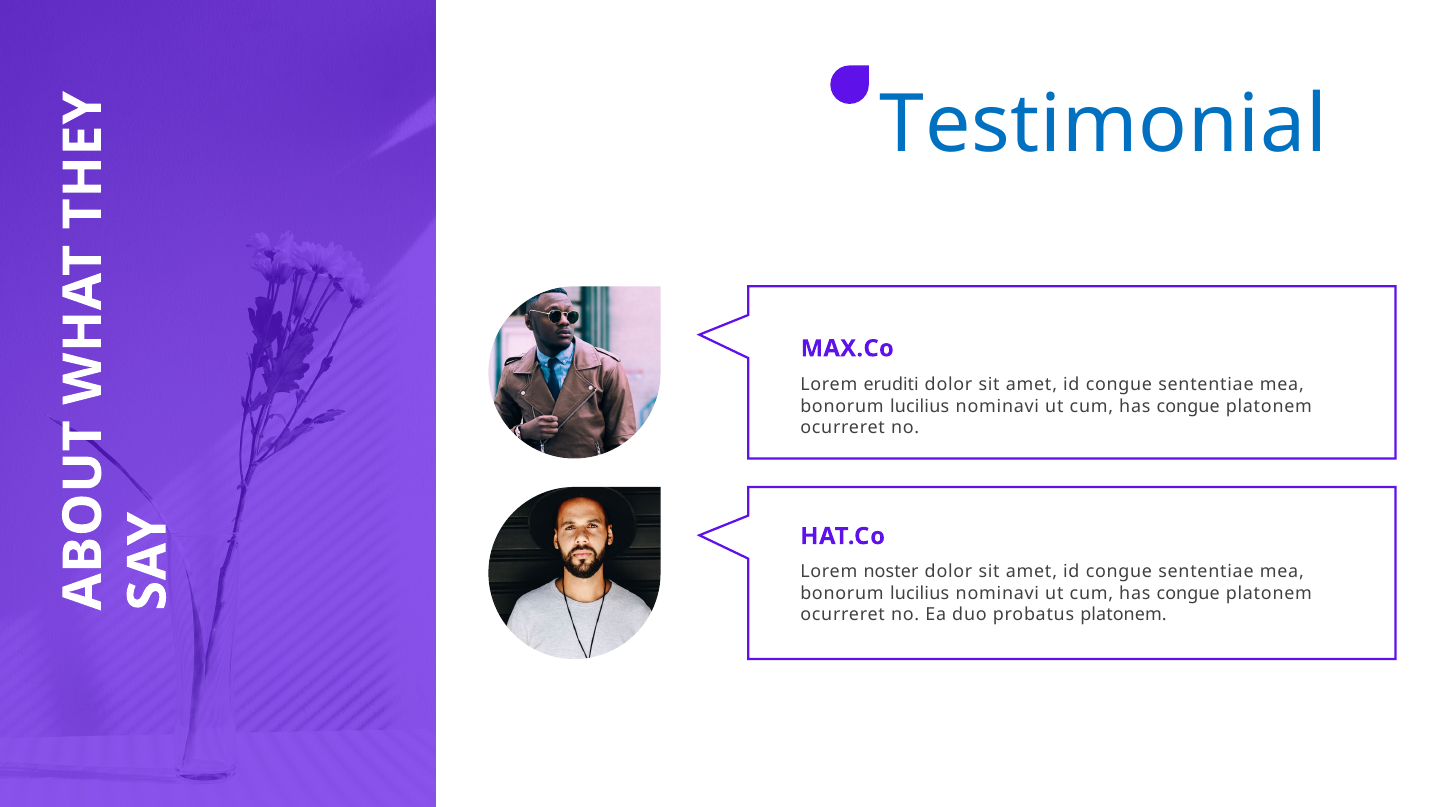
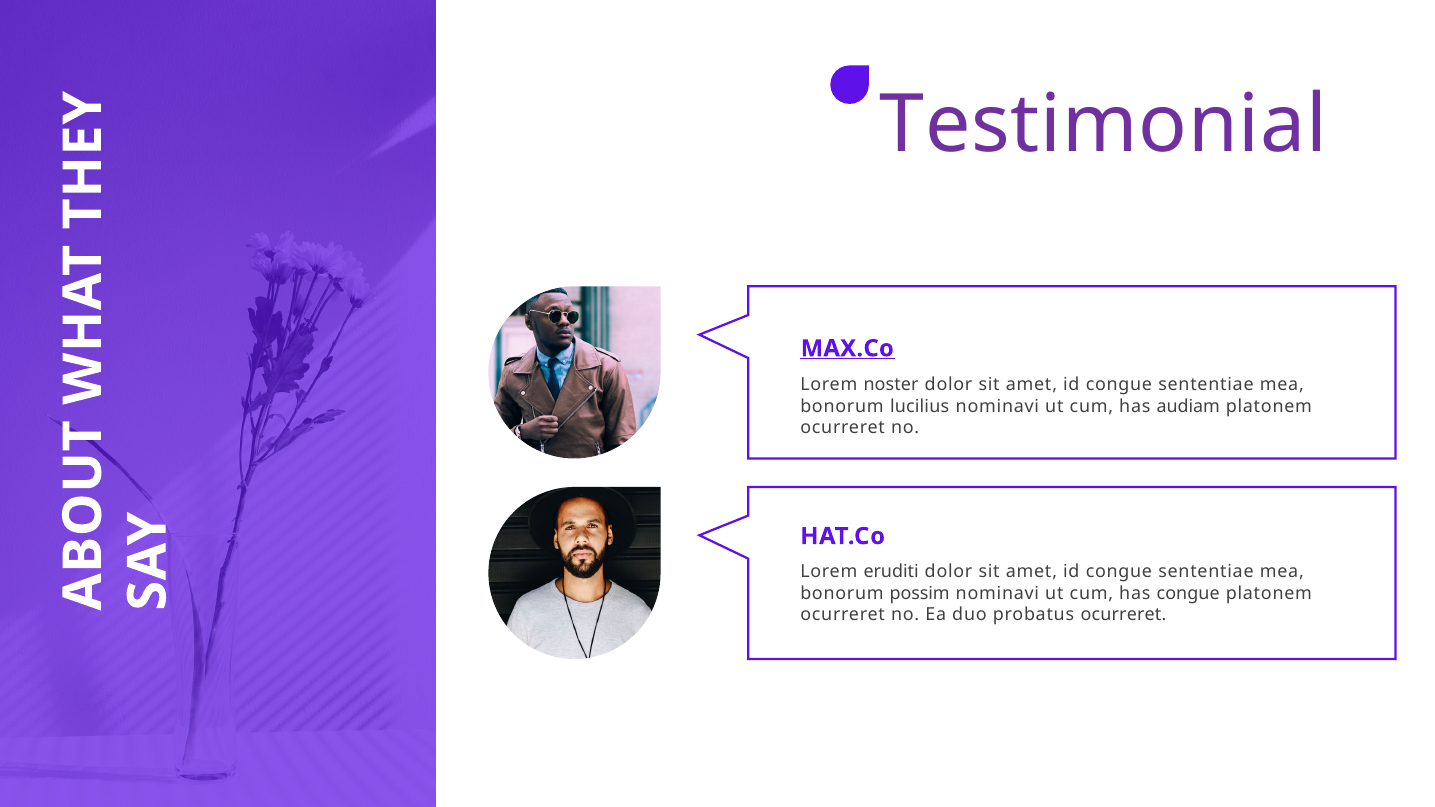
Testimonial colour: blue -> purple (1103, 125)
MAX.Co underline: none -> present (847, 349)
eruditi: eruditi -> noster (891, 385)
congue: congue -> audiam (1188, 407)
noster: noster -> eruditi (891, 572)
lucilius: lucilius -> possim (920, 594)
probatus platonem: platonem -> ocurreret (1123, 615)
